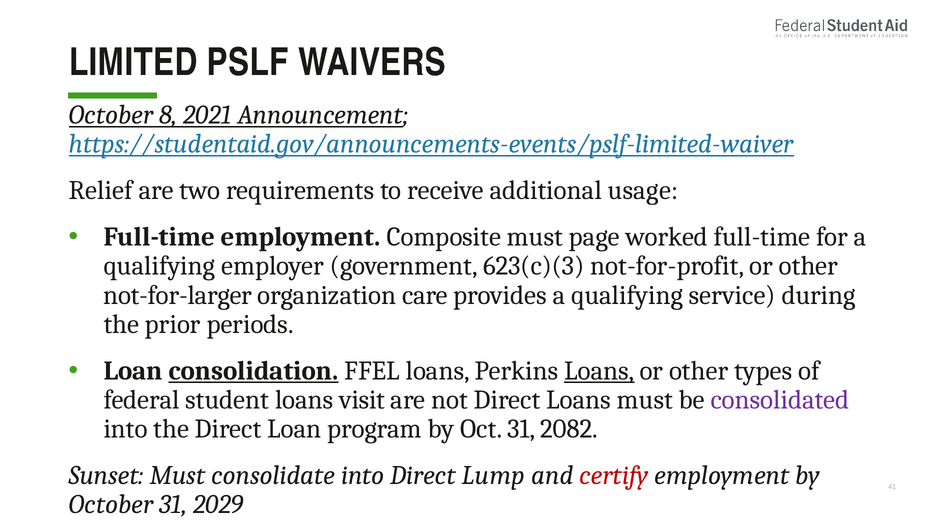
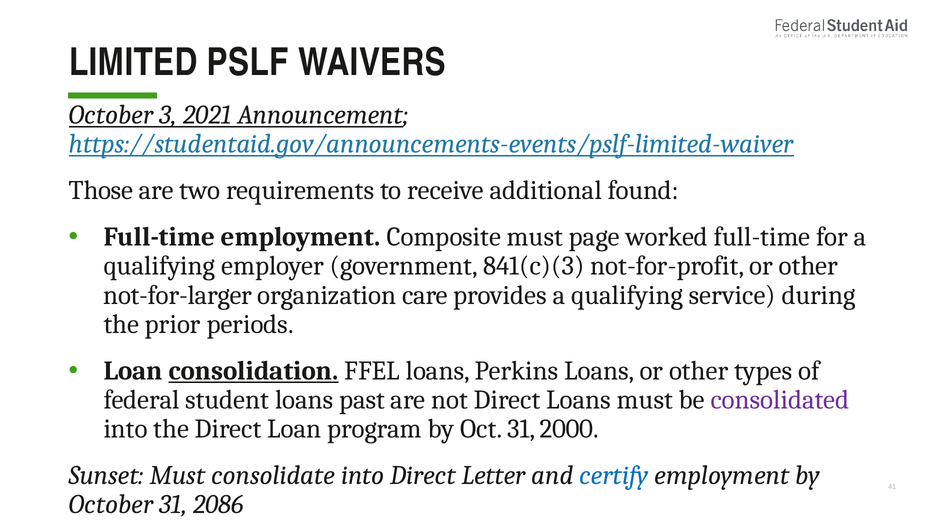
8: 8 -> 3 (168, 115)
Relief: Relief -> Those (101, 191)
usage: usage -> found (643, 191)
623(c)(3: 623(c)(3 -> 841(c)(3 (534, 266)
Loans underline: present -> none (599, 371)
visit: visit -> past (362, 400)
2082: 2082 -> 2000 (569, 429)
Lump: Lump -> Letter (494, 476)
certify colour: red -> blue (614, 476)
2029: 2029 -> 2086 (218, 505)
